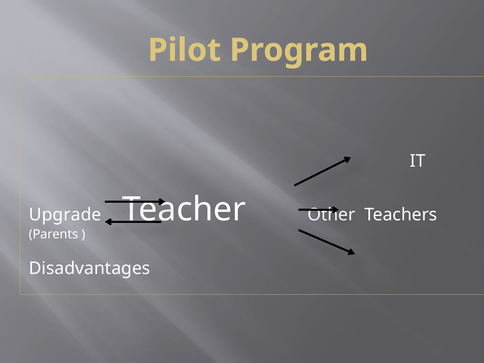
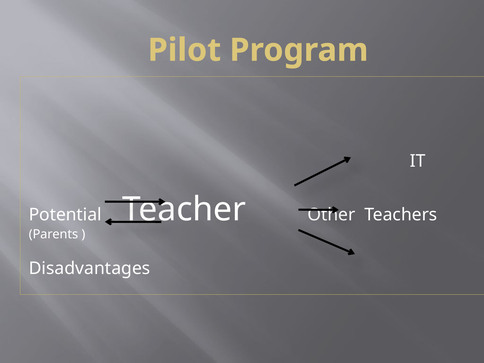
Upgrade: Upgrade -> Potential (65, 215)
